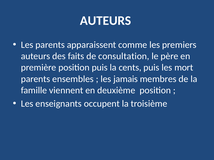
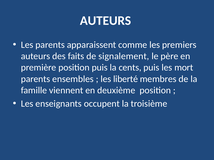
consultation: consultation -> signalement (124, 56)
jamais: jamais -> liberté (126, 79)
